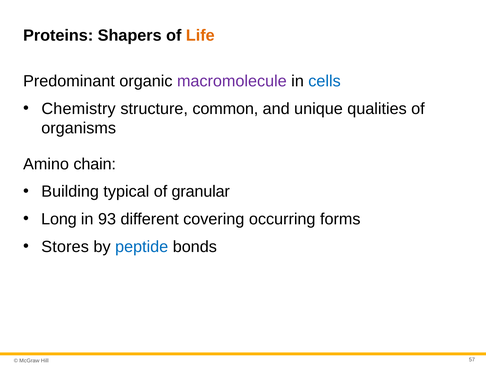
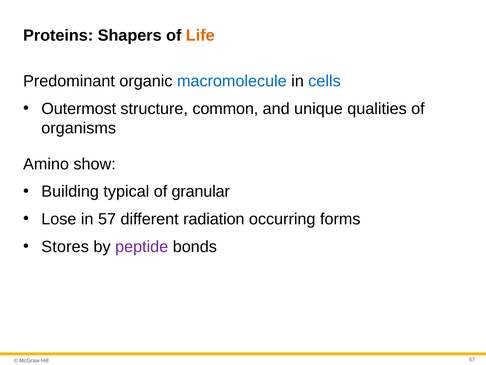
macromolecule colour: purple -> blue (232, 81)
Chemistry: Chemistry -> Outermost (79, 109)
chain: chain -> show (95, 164)
Long: Long -> Lose (59, 219)
in 93: 93 -> 57 (107, 219)
covering: covering -> radiation (214, 219)
peptide colour: blue -> purple (142, 246)
